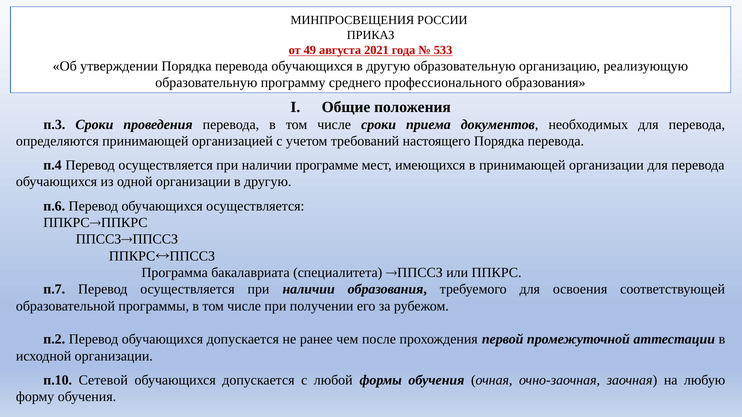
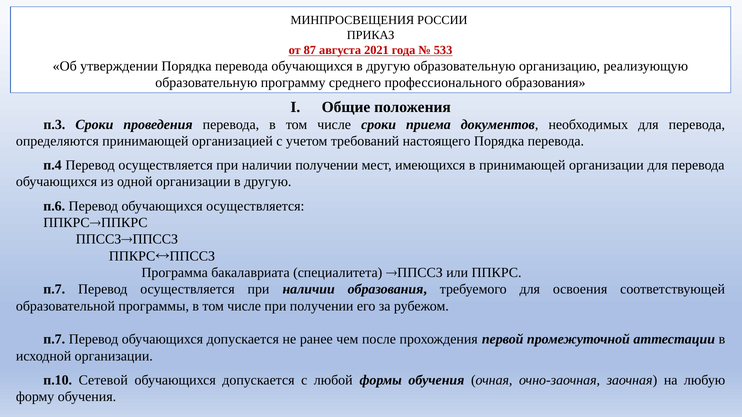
49: 49 -> 87 (310, 50)
наличии программе: программе -> получении (327, 165)
п.2: п.2 -> п.7 (54, 340)
